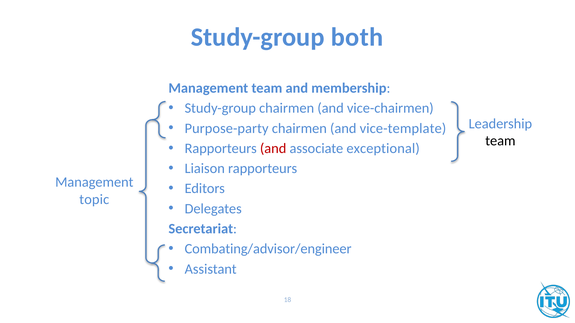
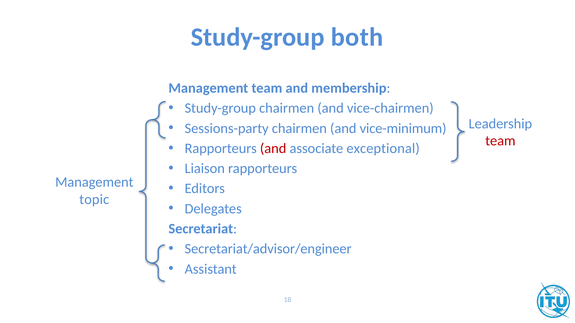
Purpose-party: Purpose-party -> Sessions-party (227, 128)
vice-template: vice-template -> vice-minimum (403, 128)
team colour: black -> red (500, 141)
Combating/advisor/engineer: Combating/advisor/engineer -> Secretariat/advisor/engineer (268, 249)
